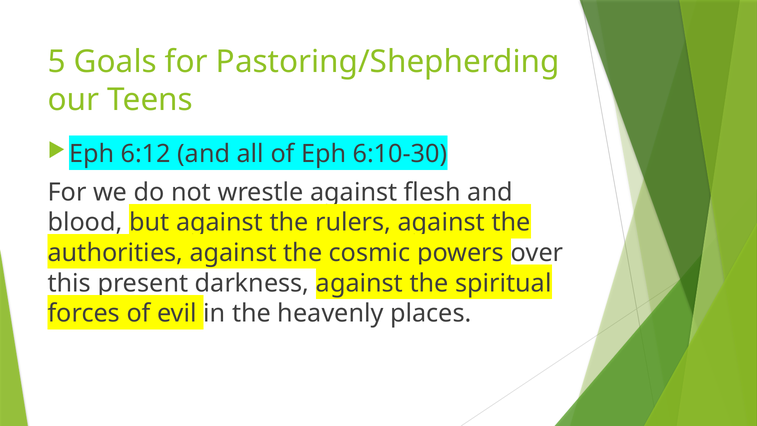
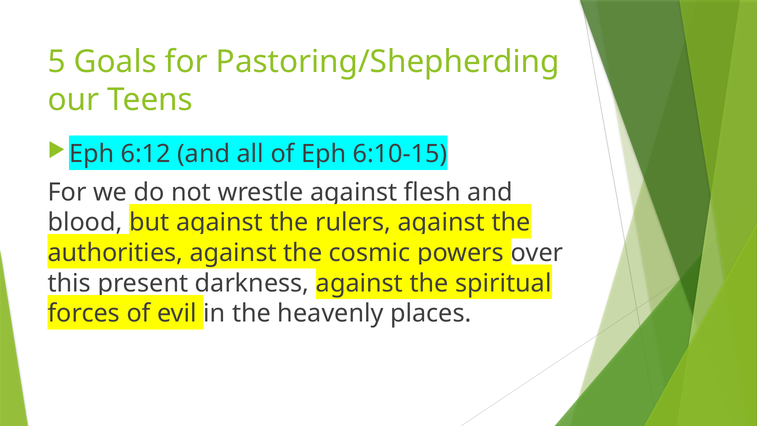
6:10-30: 6:10-30 -> 6:10-15 (400, 154)
